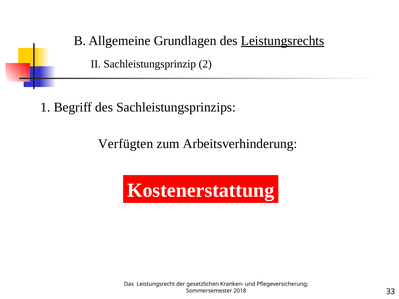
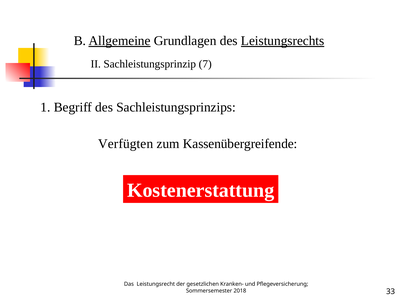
Allgemeine underline: none -> present (120, 41)
2: 2 -> 7 (205, 64)
Arbeitsverhinderung: Arbeitsverhinderung -> Kassenübergreifende (240, 144)
